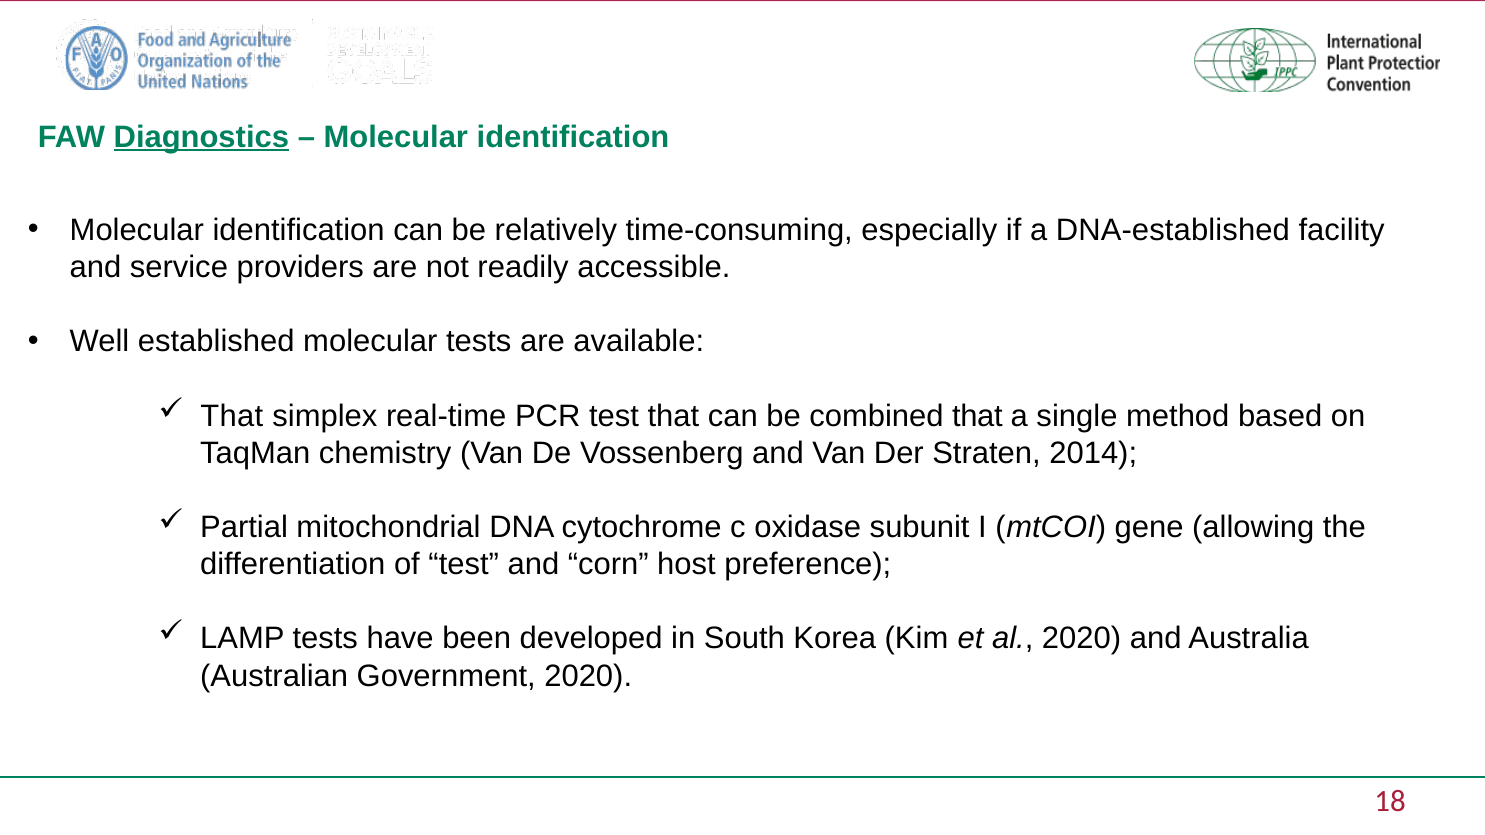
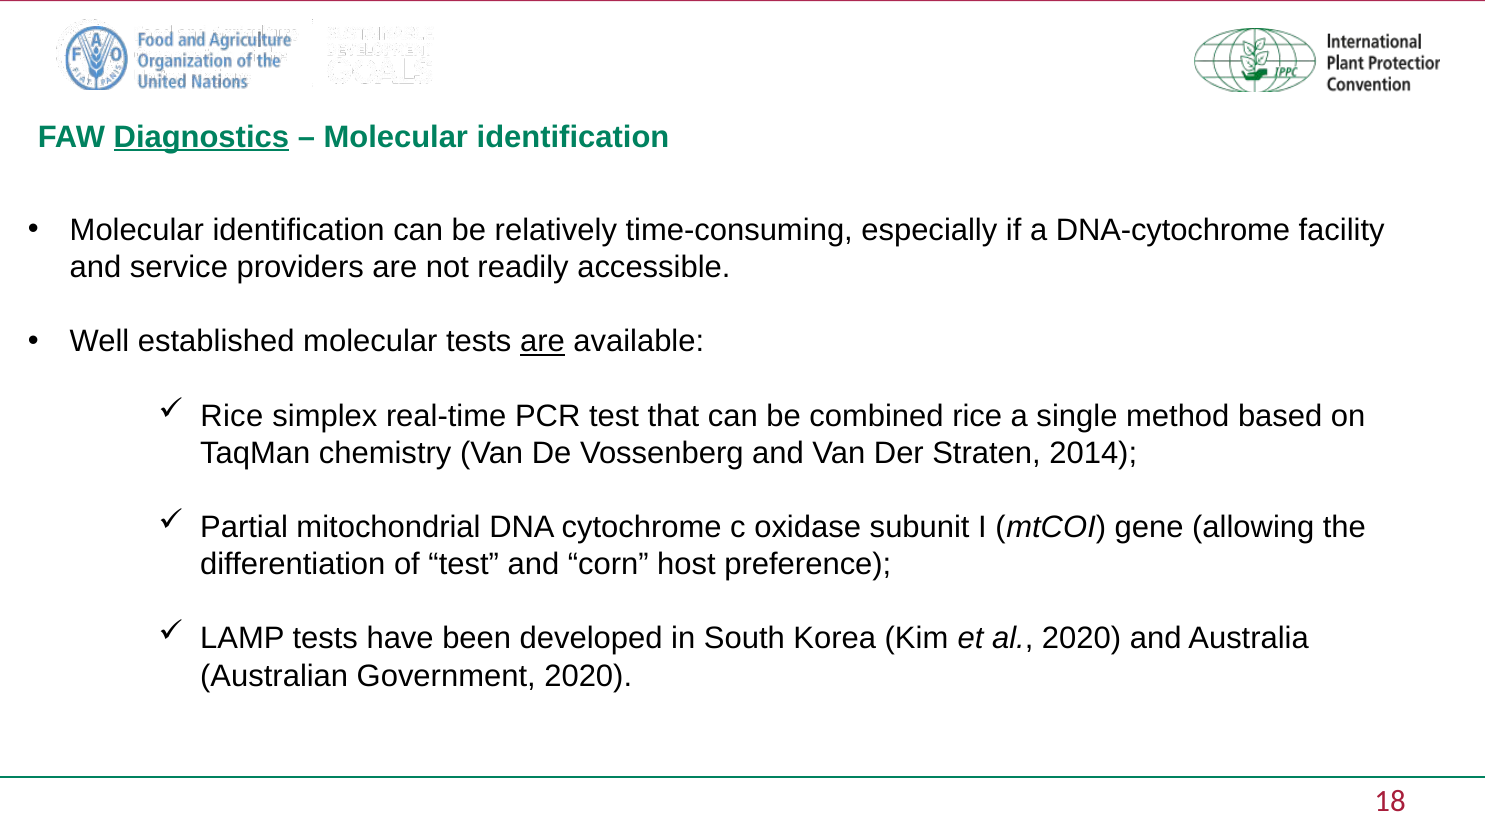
DNA-established: DNA-established -> DNA-cytochrome (1173, 230)
are underline: none -> present (542, 342)
That: That -> Rice (232, 416)
combined that: that -> rice (977, 416)
